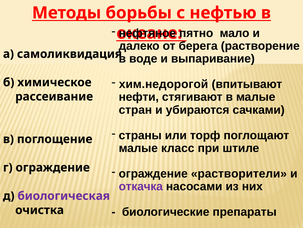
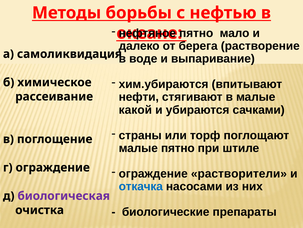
хим.недорогой: хим.недорогой -> хим.убираются (164, 84)
стран: стран -> какой (135, 109)
малые класс: класс -> пятно (178, 148)
откачка colour: purple -> blue (141, 186)
